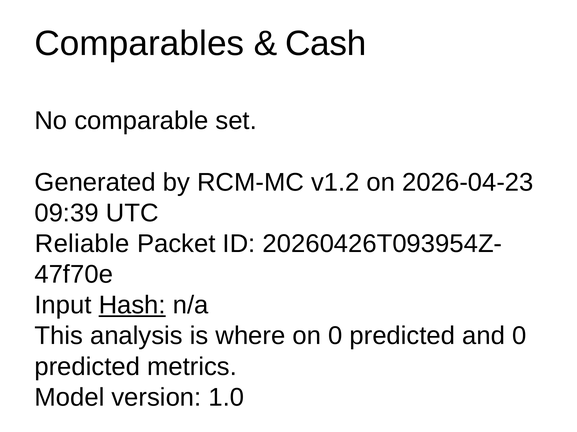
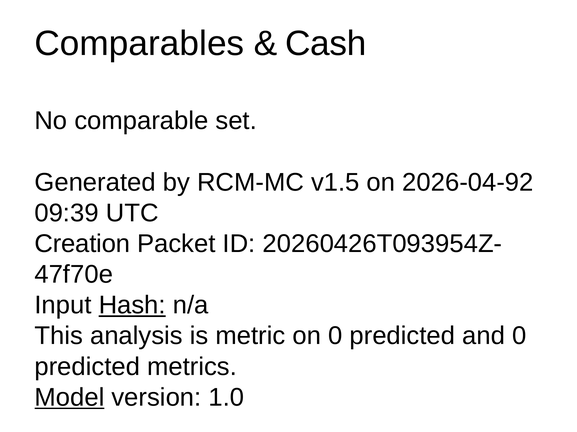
v1.2: v1.2 -> v1.5 (335, 183)
2026-04-23: 2026-04-23 -> 2026-04-92 (468, 183)
Reliable: Reliable -> Creation (82, 244)
where: where -> metric (250, 336)
Model underline: none -> present (69, 398)
